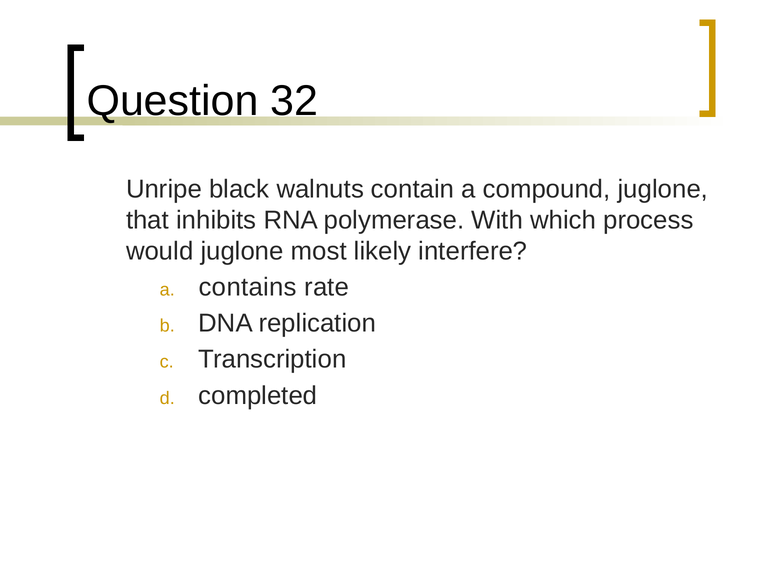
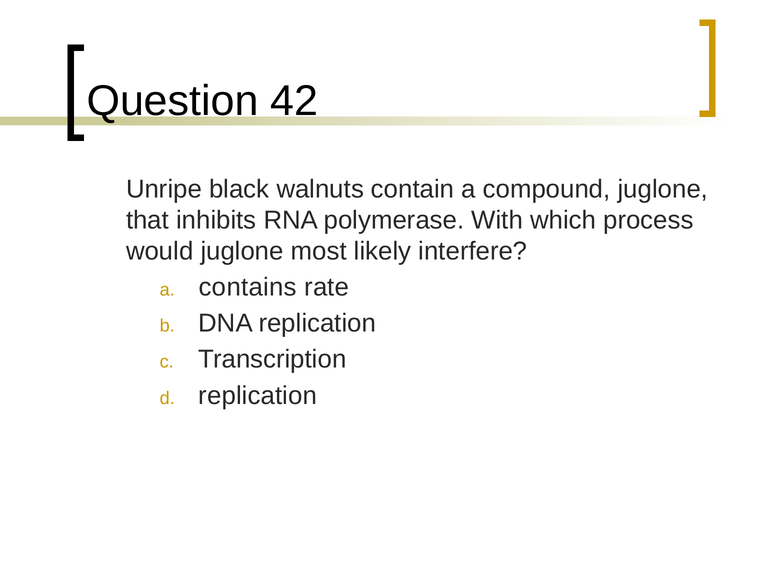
32: 32 -> 42 (294, 101)
completed: completed -> replication (258, 395)
